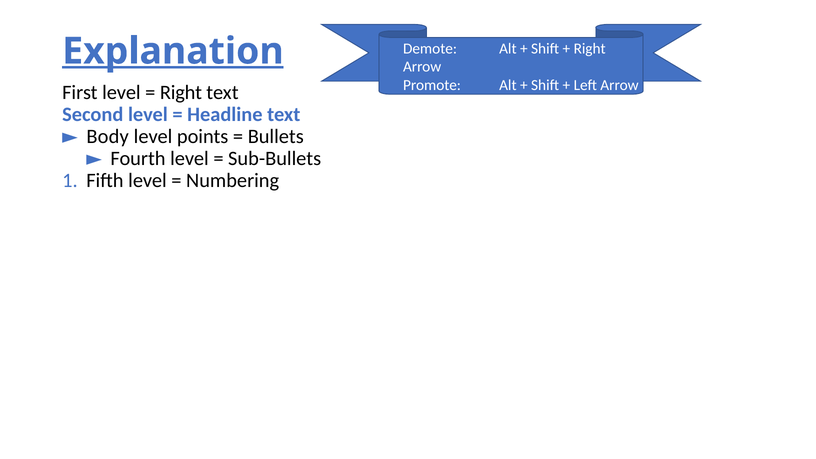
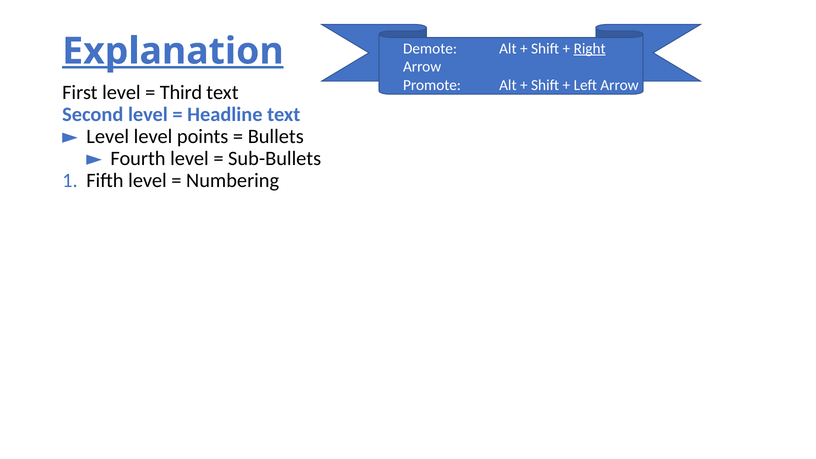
Right underline: none -> present (590, 49)
Right: Right -> Third (181, 92)
Body: Body -> Level (108, 137)
